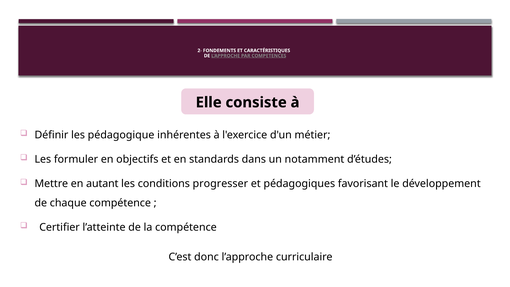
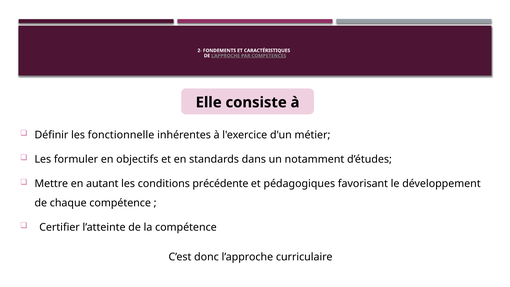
pédagogique: pédagogique -> fonctionnelle (121, 135)
progresser: progresser -> précédente (220, 184)
